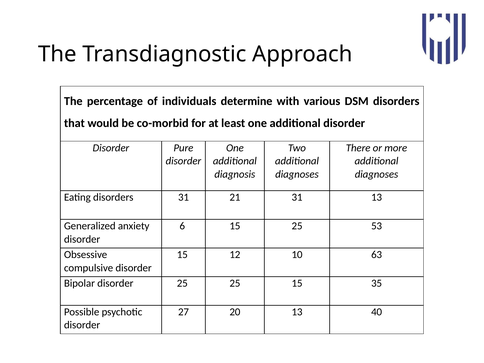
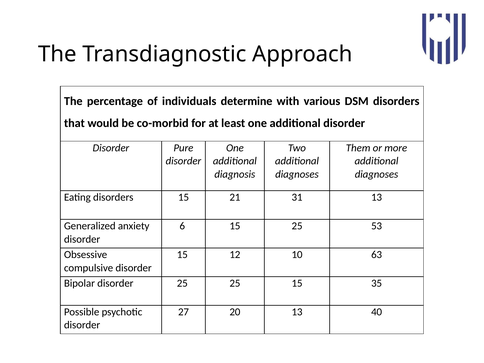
There: There -> Them (358, 148)
disorders 31: 31 -> 15 (184, 197)
